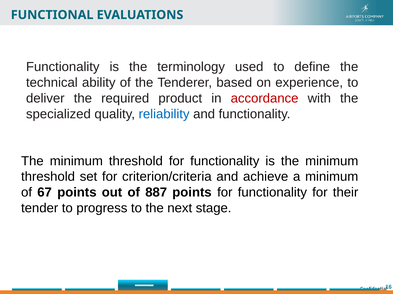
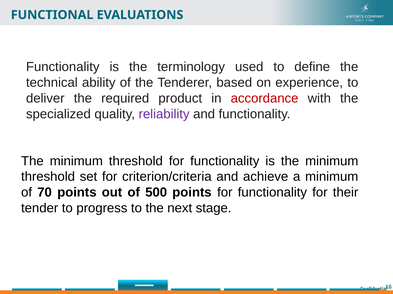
reliability colour: blue -> purple (164, 114)
67: 67 -> 70 (45, 193)
887: 887 -> 500 (156, 193)
